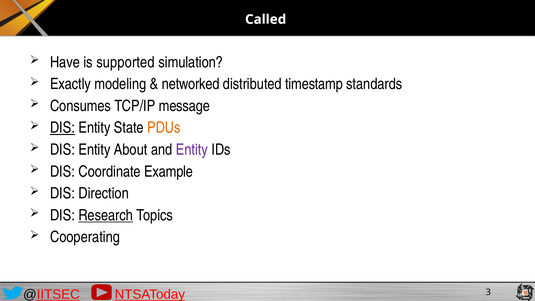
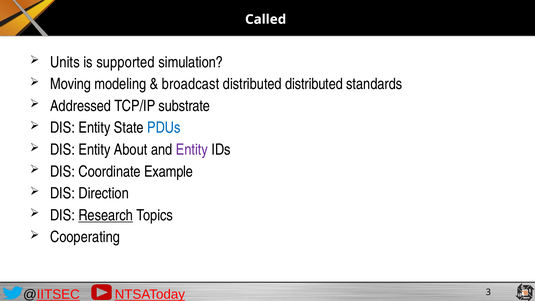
Have: Have -> Units (65, 62)
Exactly: Exactly -> Moving (71, 84)
networked: networked -> broadcast (191, 84)
distributed timestamp: timestamp -> distributed (314, 84)
Consumes: Consumes -> Addressed (81, 106)
message: message -> substrate (184, 106)
DIS underline: present -> none (63, 128)
PDUs colour: orange -> blue (164, 128)
